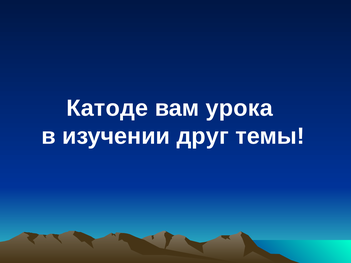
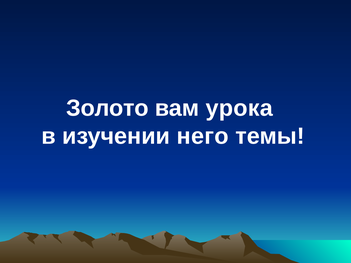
Катоде: Катоде -> Золото (107, 108)
друг: друг -> него (203, 136)
